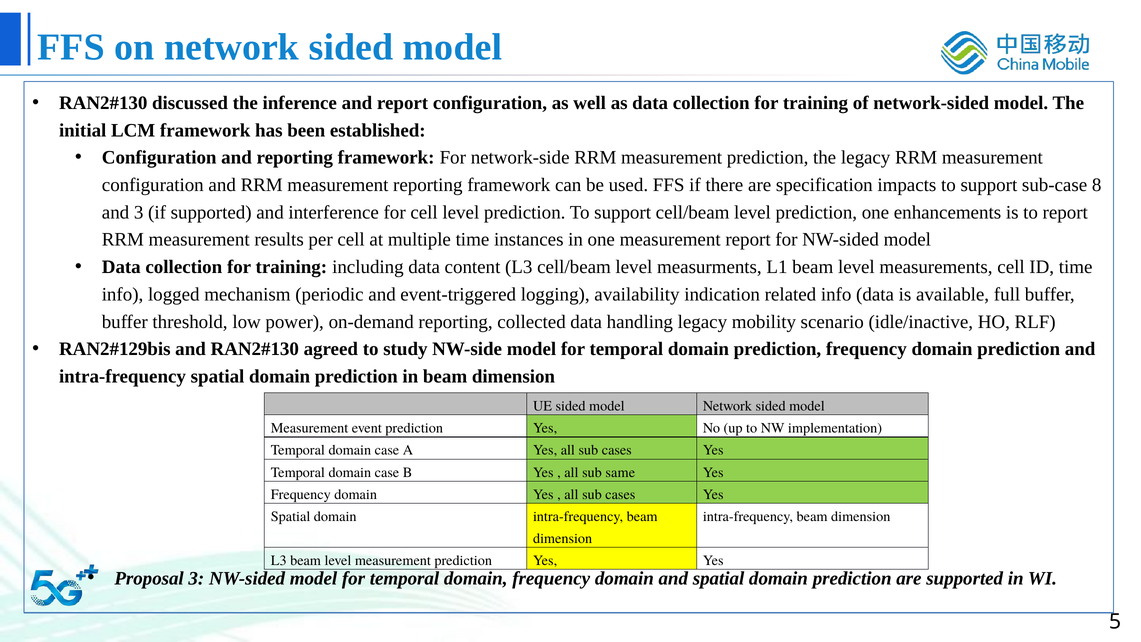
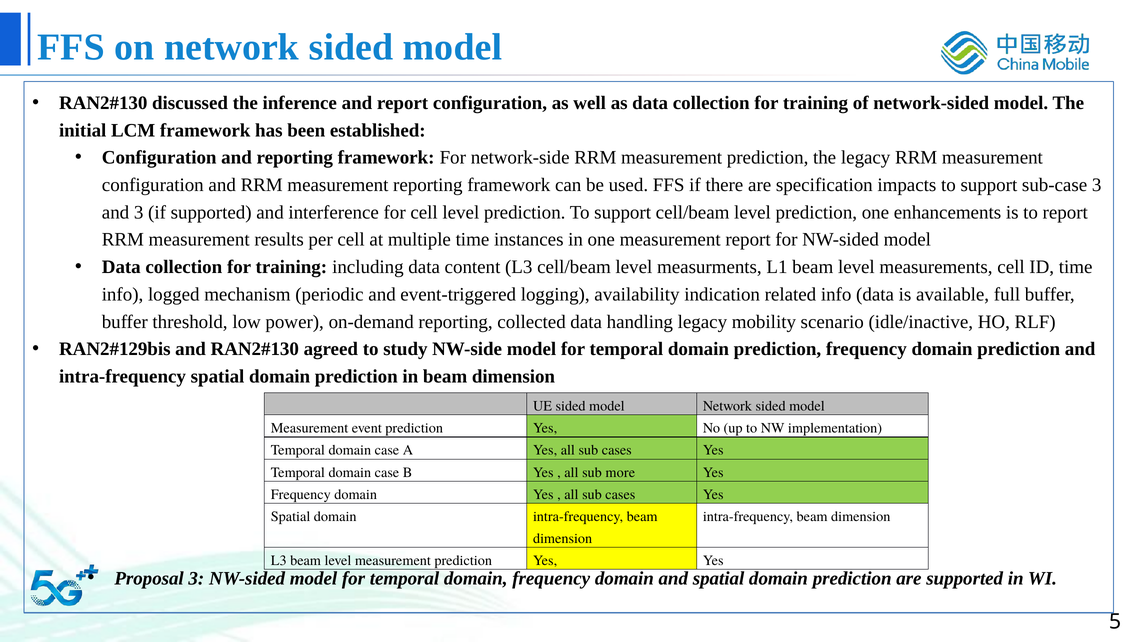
sub-case 8: 8 -> 3 (1097, 185)
same: same -> more (620, 472)
